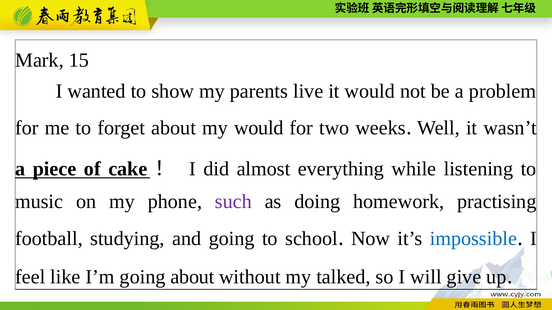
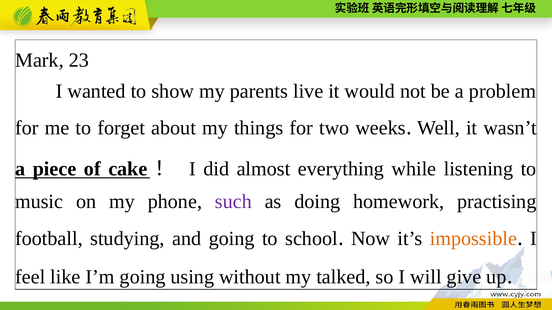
15: 15 -> 23 (79, 60)
my would: would -> things (259, 128)
impossible colour: blue -> orange (473, 239)
going about: about -> using (192, 277)
